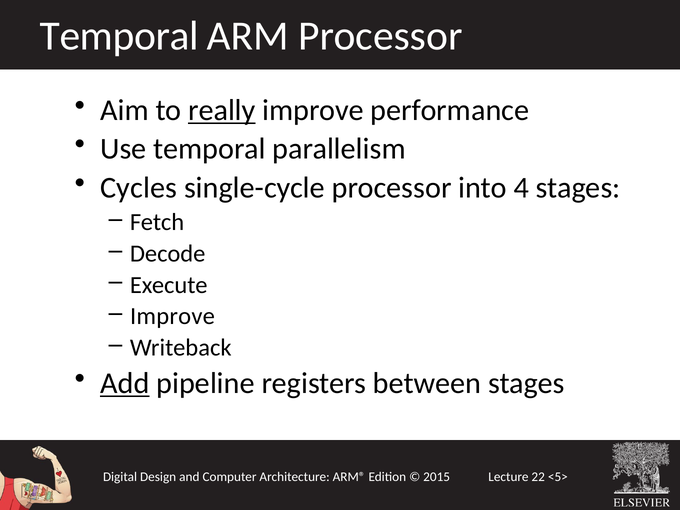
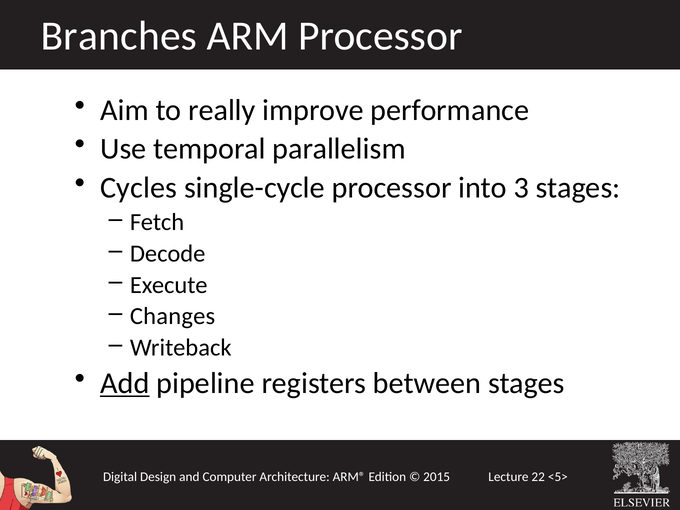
Temporal: Temporal -> Branches (119, 36)
really underline: present -> none (222, 110)
4: 4 -> 3 (521, 188)
Improve: Improve -> Changes (173, 316)
